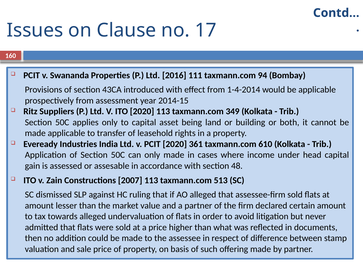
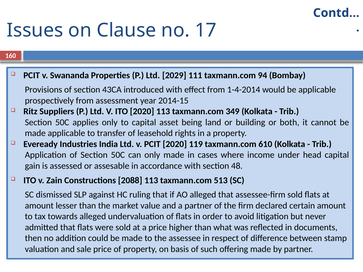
2016: 2016 -> 2029 (174, 75)
361: 361 -> 119 (196, 144)
2007: 2007 -> 2088 (130, 180)
